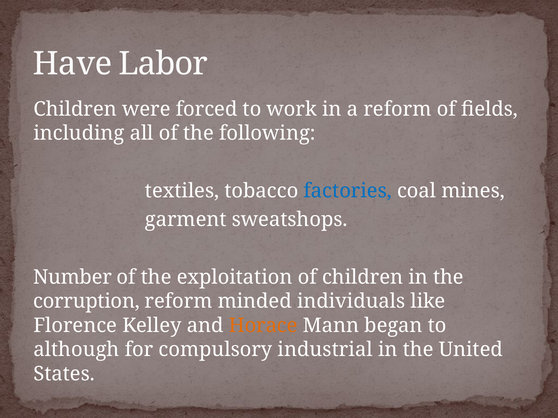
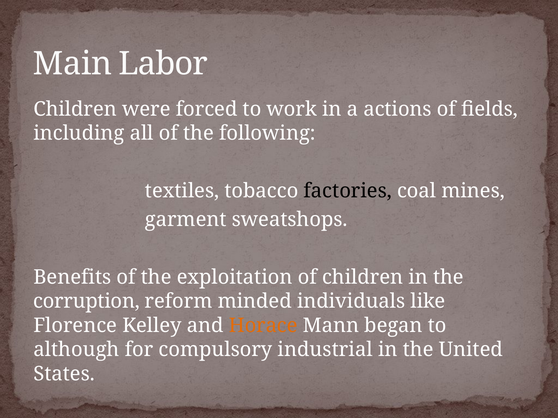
Have: Have -> Main (73, 64)
a reform: reform -> actions (398, 109)
factories colour: blue -> black (348, 191)
Number: Number -> Benefits (72, 278)
